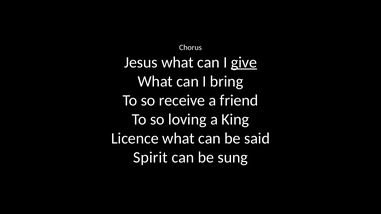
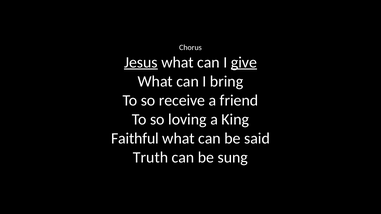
Jesus underline: none -> present (141, 62)
Licence: Licence -> Faithful (135, 139)
Spirit: Spirit -> Truth (151, 158)
